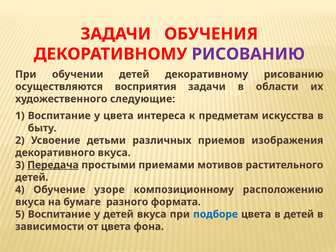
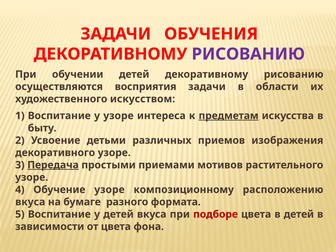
следующие: следующие -> искусством (143, 99)
у цвета: цвета -> узоре (118, 116)
предметам underline: none -> present (229, 116)
декоративного вкуса: вкуса -> узоре (114, 153)
детей: детей -> узоре (32, 177)
подборе colour: blue -> red (215, 214)
